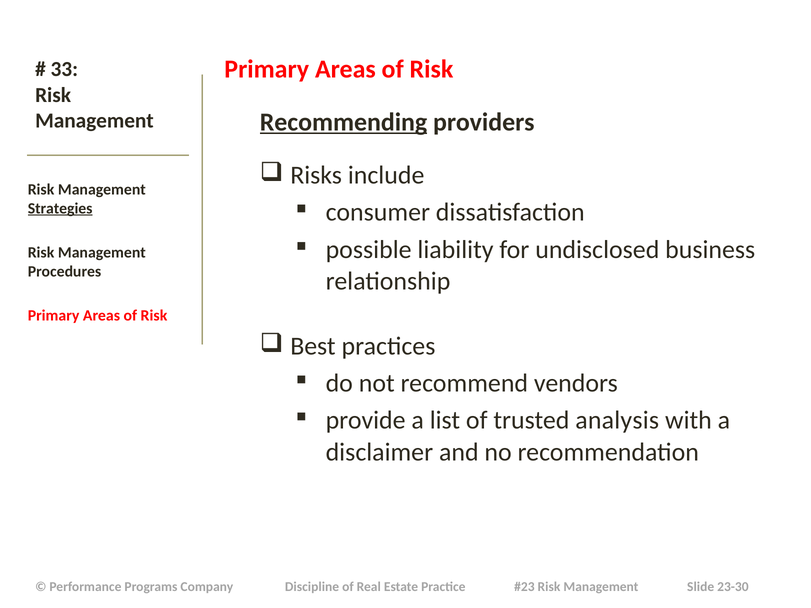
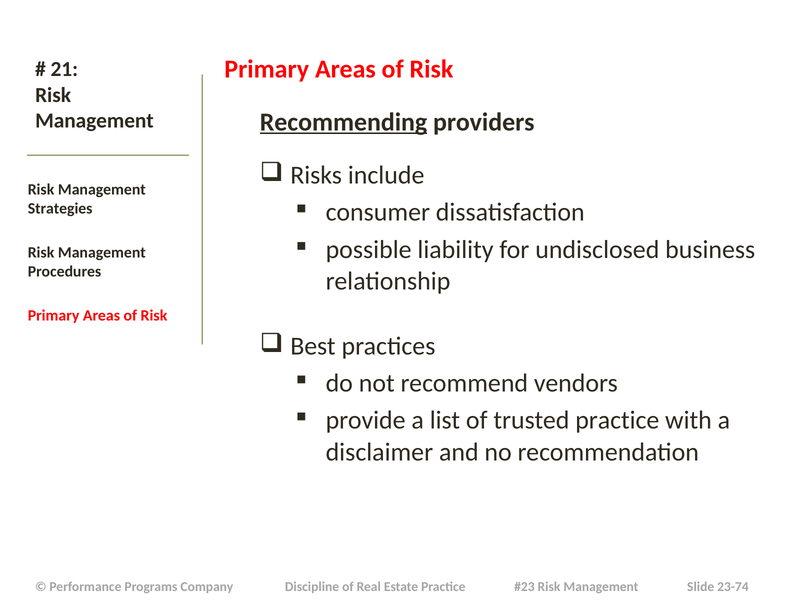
33: 33 -> 21 (64, 69)
Strategies underline: present -> none (60, 208)
trusted analysis: analysis -> practice (617, 421)
23-30: 23-30 -> 23-74 (733, 587)
